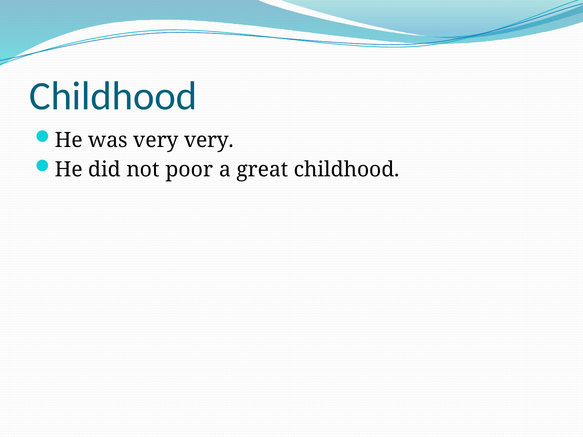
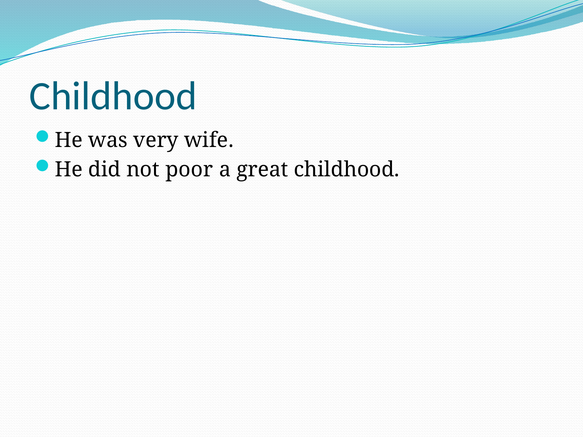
very very: very -> wife (209, 140)
